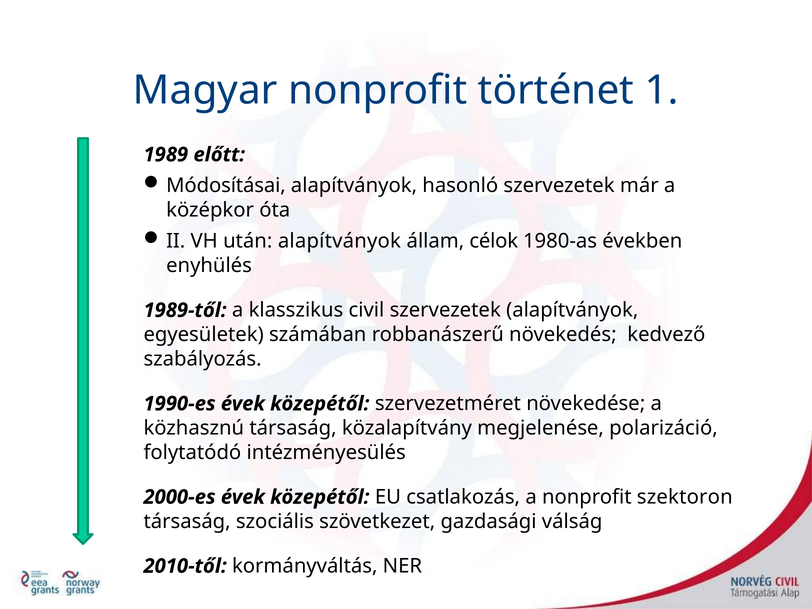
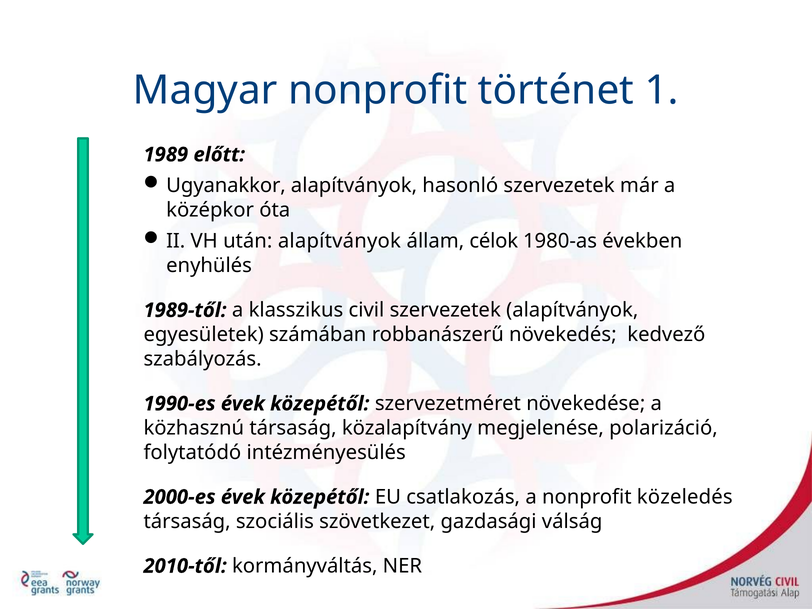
Módosításai: Módosításai -> Ugyanakkor (226, 186)
szektoron: szektoron -> közeledés (685, 497)
